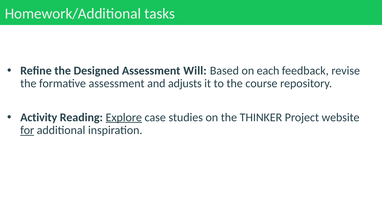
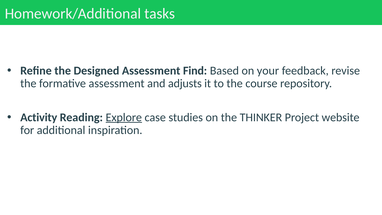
Will: Will -> Find (195, 71)
each: each -> your (268, 71)
for underline: present -> none (27, 130)
